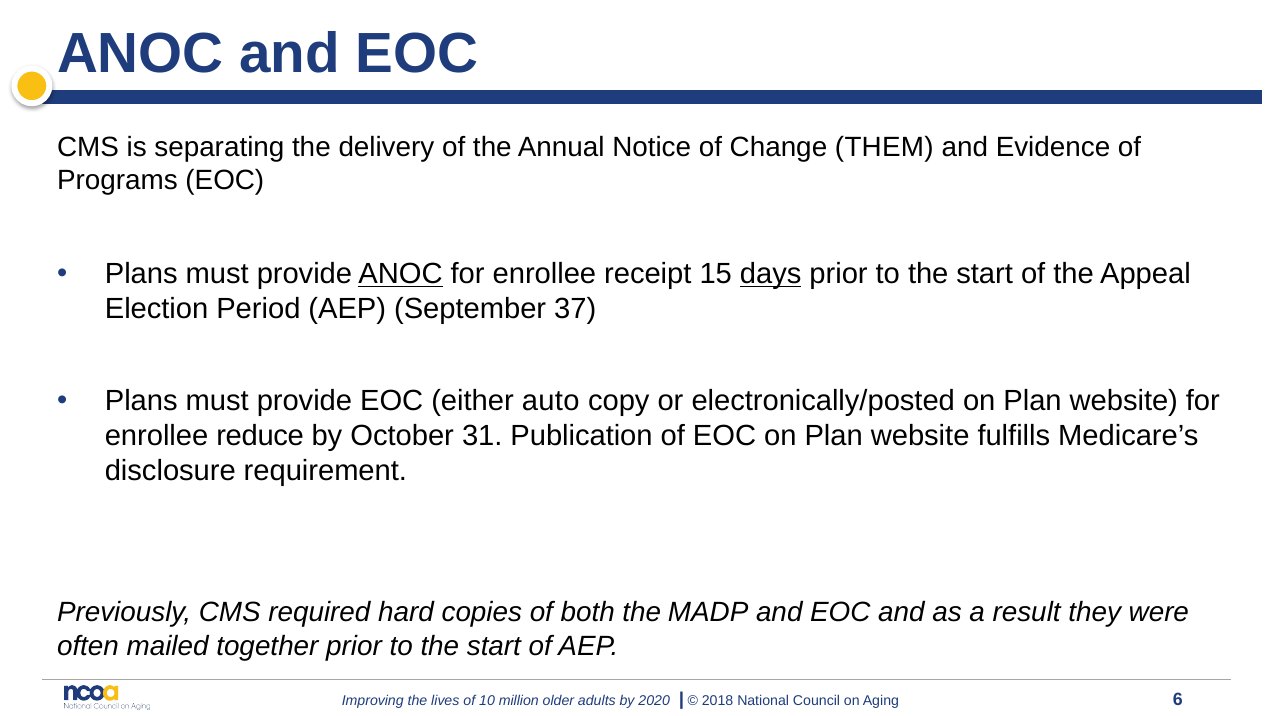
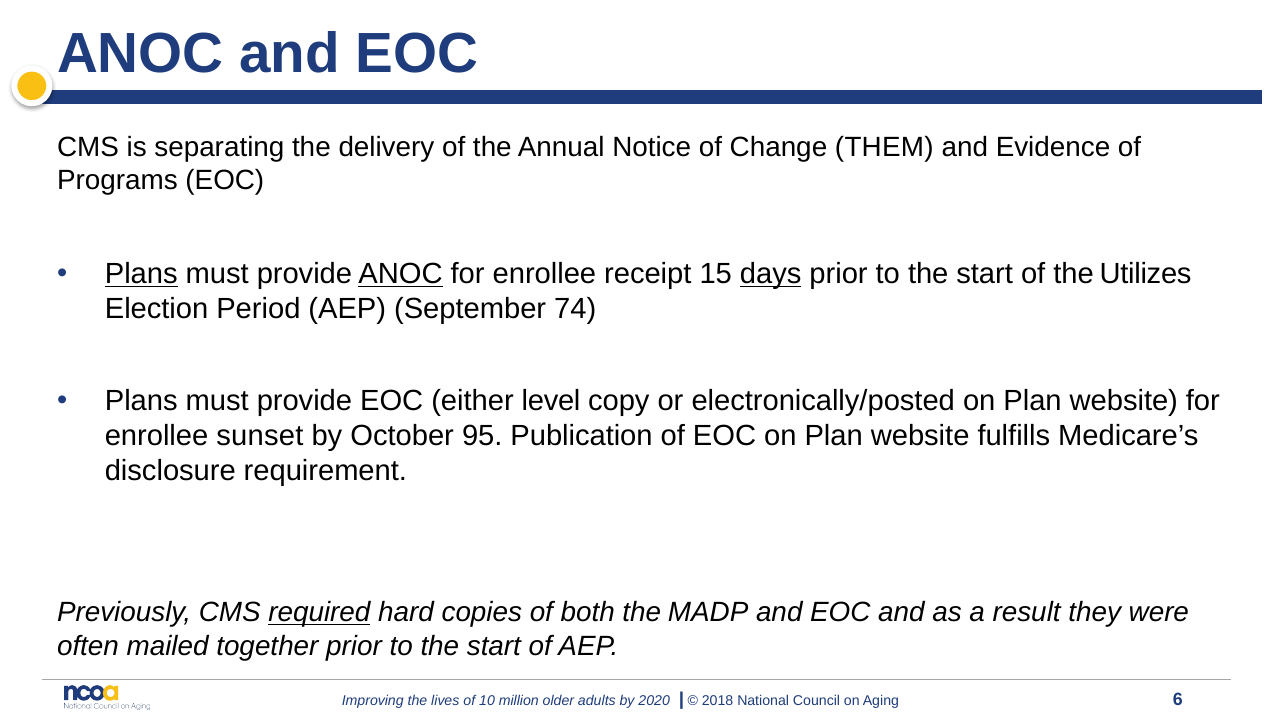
Plans underline: none -> present (141, 274)
Appeal: Appeal -> Utilizes (1146, 274)
37: 37 -> 74 (575, 309)
auto: auto -> level (551, 401)
reduce: reduce -> sunset (260, 436)
31: 31 -> 95 (482, 436)
required underline: none -> present (319, 613)
